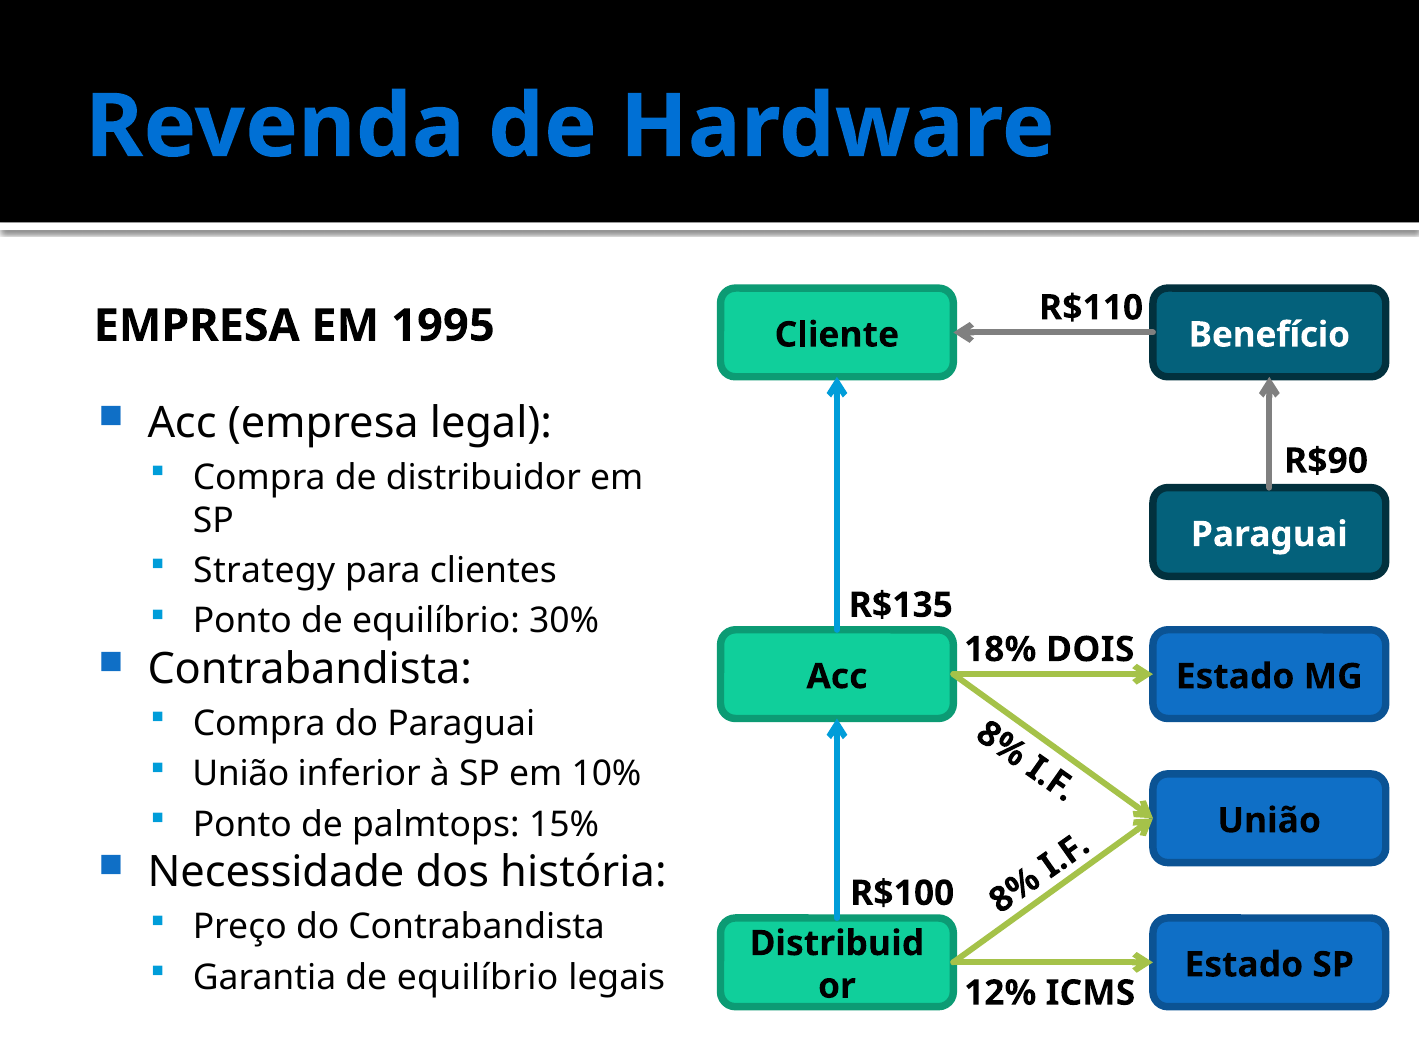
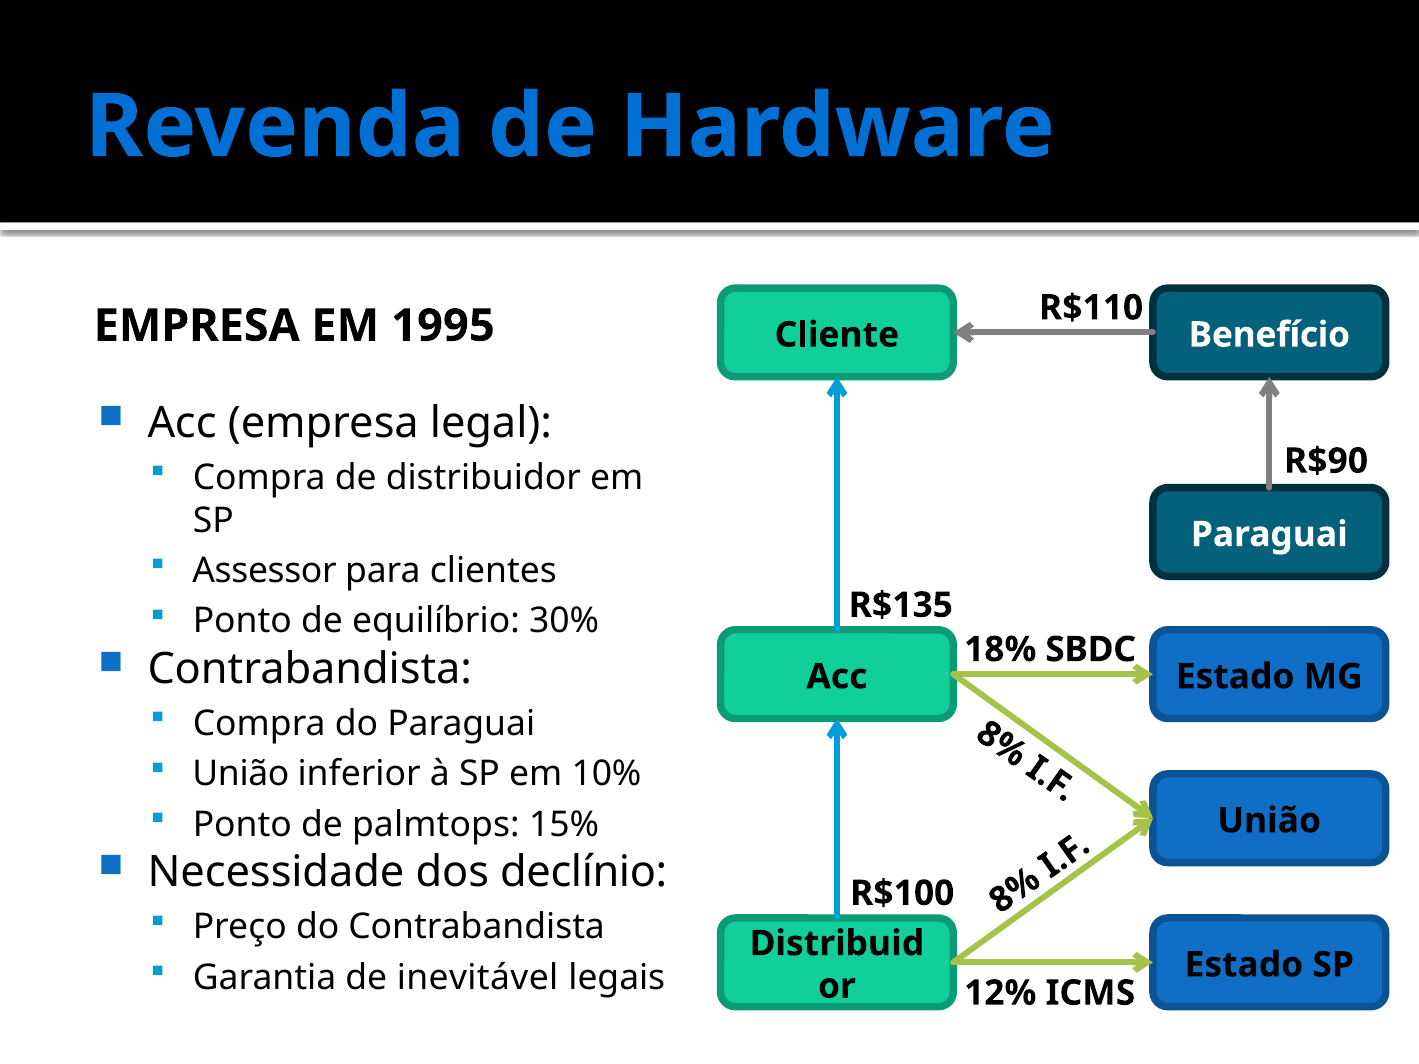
Strategy: Strategy -> Assessor (265, 571)
DOIS: DOIS -> SBDC (1091, 650)
história: história -> declínio (584, 873)
Garantia de equilíbrio: equilíbrio -> inevitável (478, 978)
